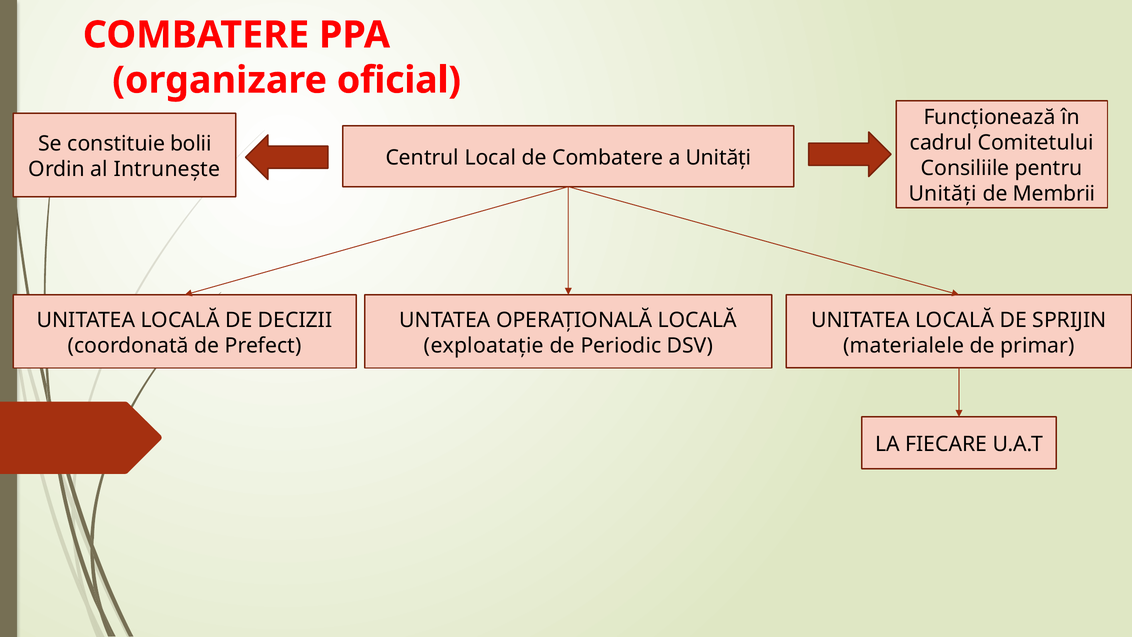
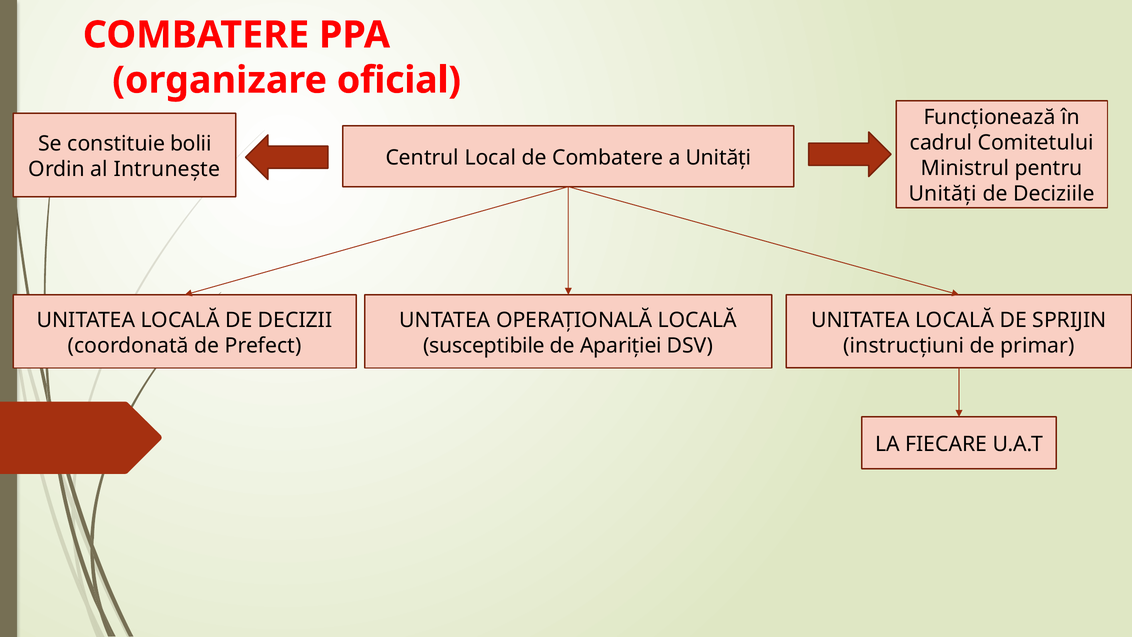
Consiliile: Consiliile -> Ministrul (965, 168)
Membrii: Membrii -> Deciziile (1054, 194)
materialele: materialele -> instrucțiuni (904, 345)
exploatație: exploatație -> susceptibile (484, 345)
Periodic: Periodic -> Apariției (621, 345)
